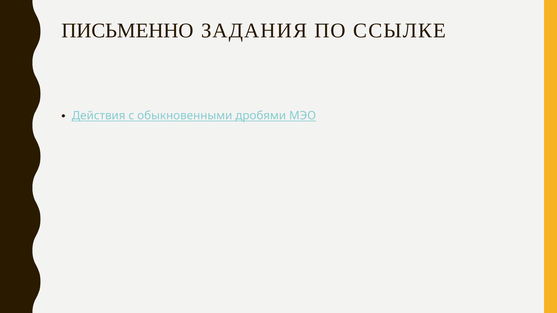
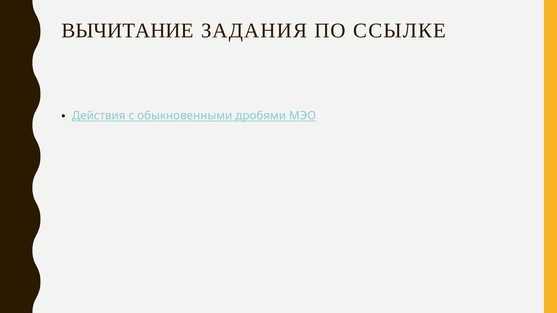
ПИСЬМЕННО: ПИСЬМЕННО -> ВЫЧИТАНИЕ (127, 31)
